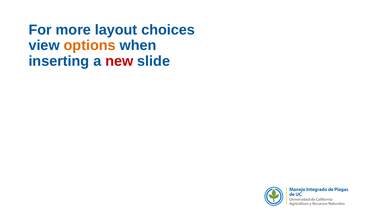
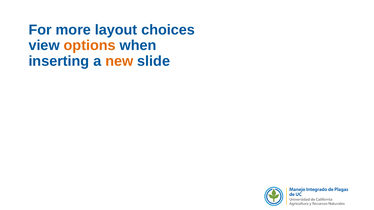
new colour: red -> orange (119, 61)
